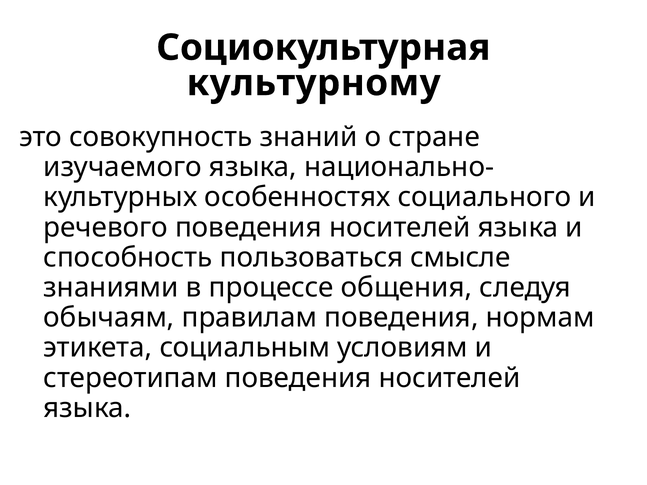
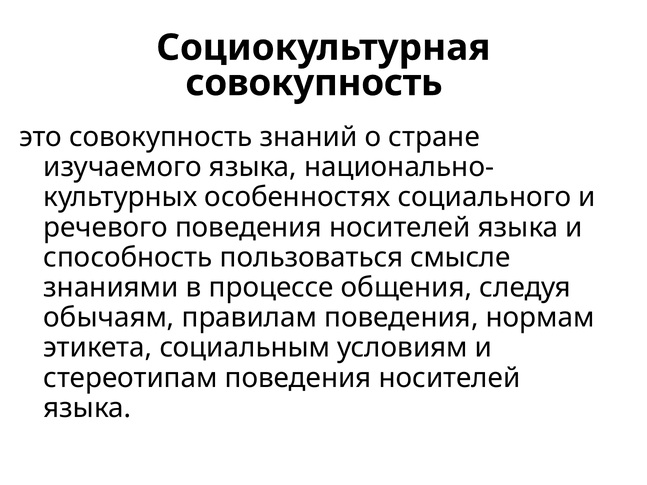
культурному: культурному -> совокупность (314, 83)
